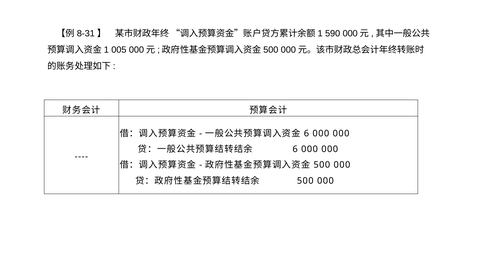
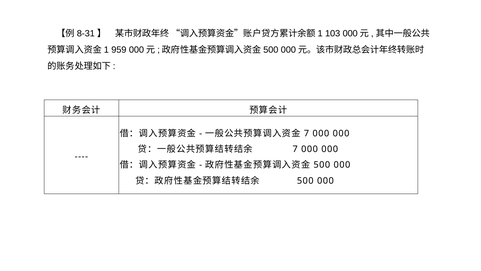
590: 590 -> 103 (333, 34)
005: 005 -> 959 (119, 50)
6: 6 -> 7 (306, 133)
6: 6 -> 7 (295, 149)
